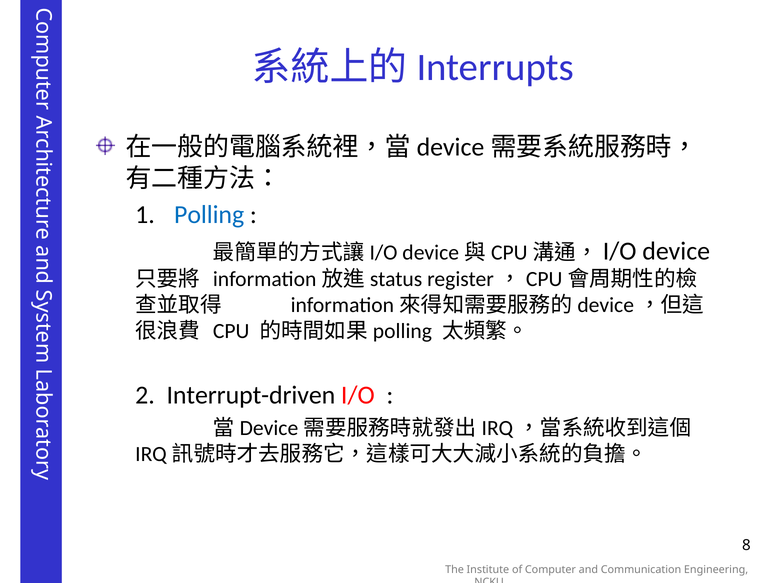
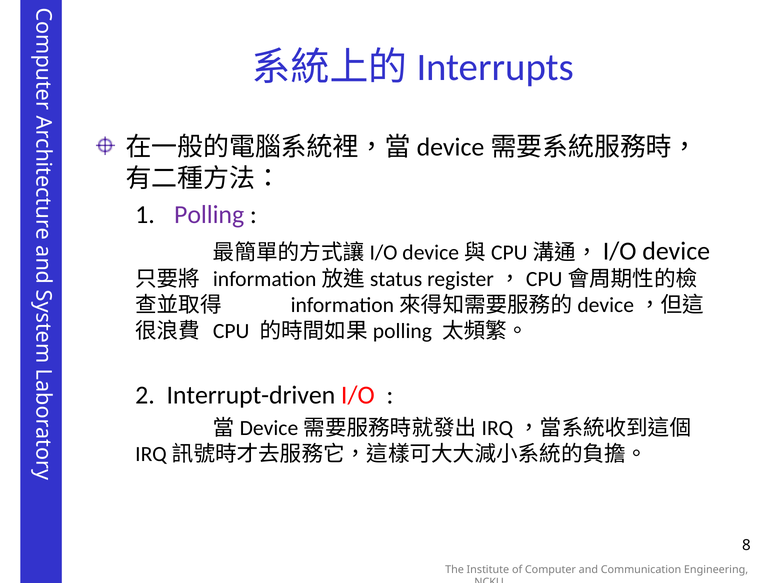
Polling colour: blue -> purple (209, 215)
